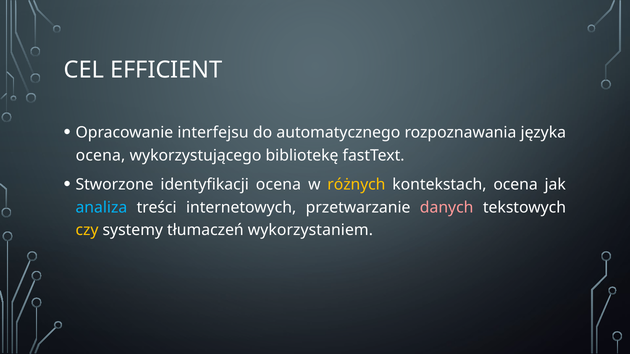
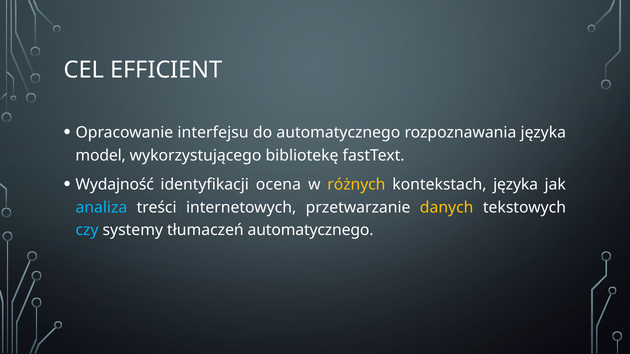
ocena: ocena -> model (101, 156)
Stworzone: Stworzone -> Wydajność (115, 185)
kontekstach ocena: ocena -> języka (516, 185)
danych colour: pink -> yellow (447, 208)
czy colour: yellow -> light blue (87, 230)
tłumaczeń wykorzystaniem: wykorzystaniem -> automatycznego (311, 230)
